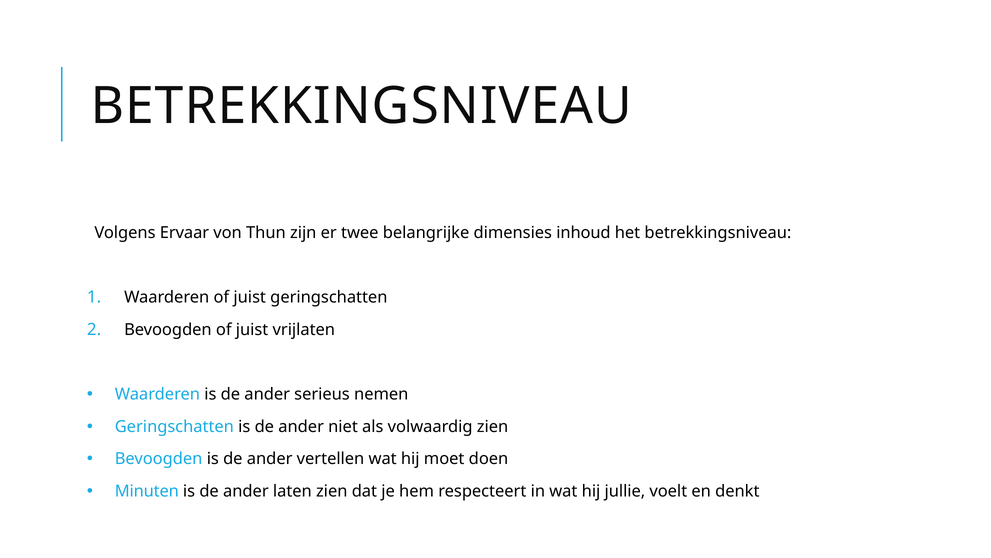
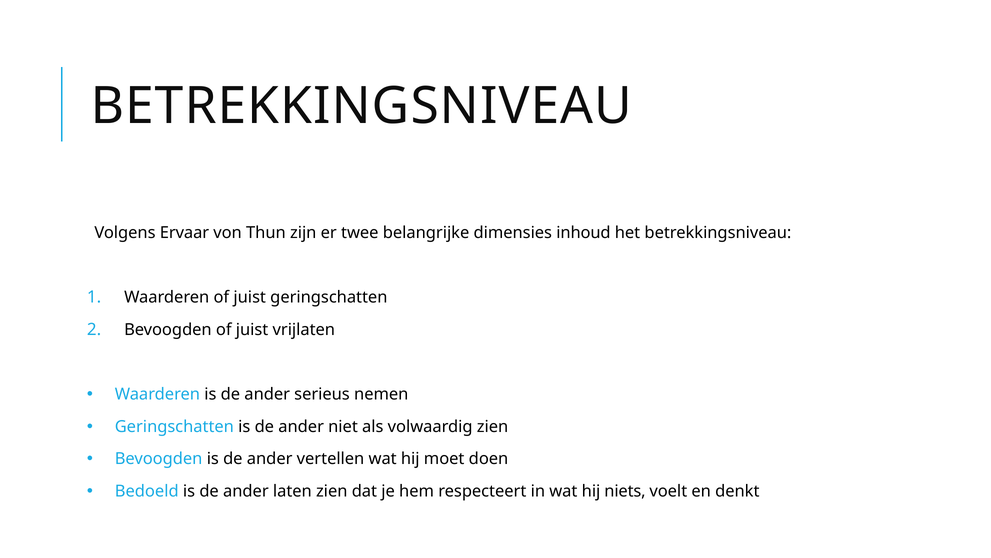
Minuten: Minuten -> Bedoeld (147, 491)
jullie: jullie -> niets (625, 491)
